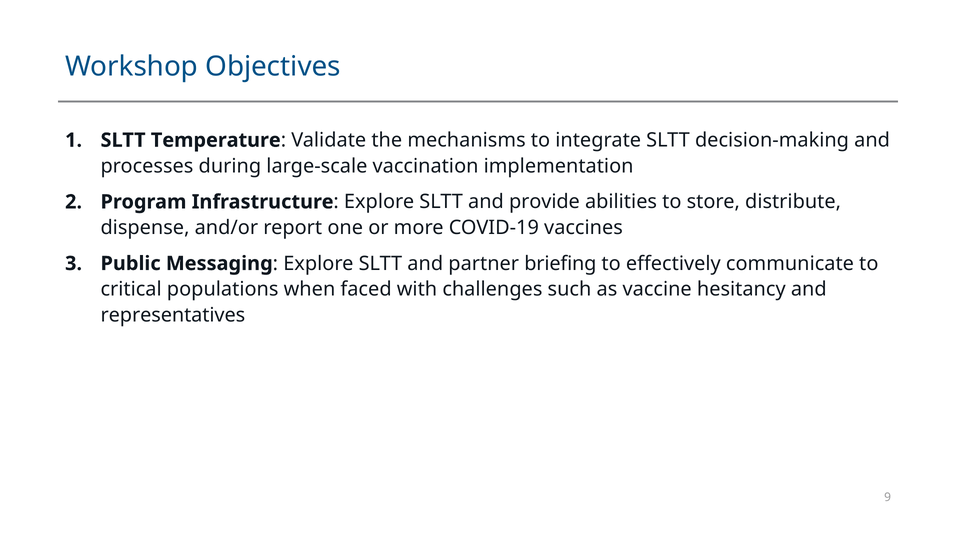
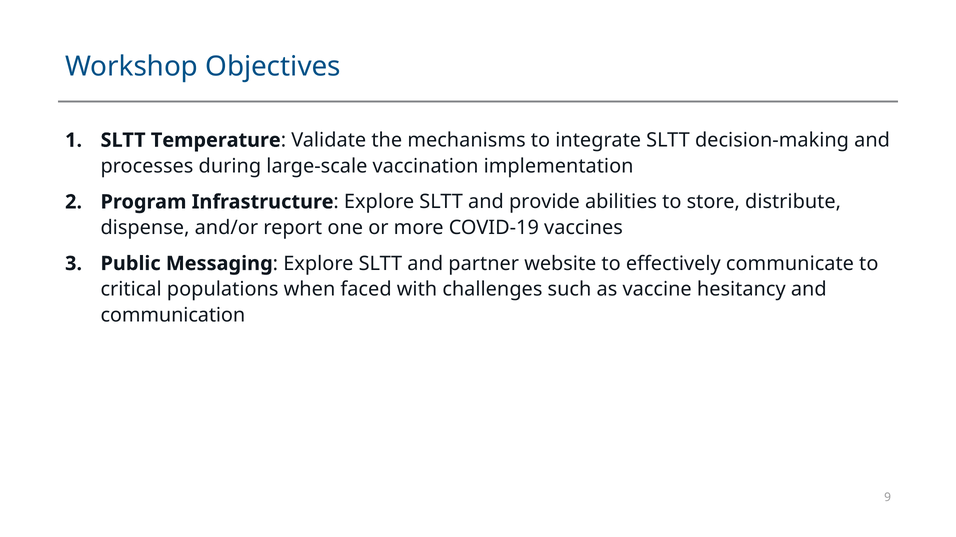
briefing: briefing -> website (560, 264)
representatives: representatives -> communication (173, 316)
